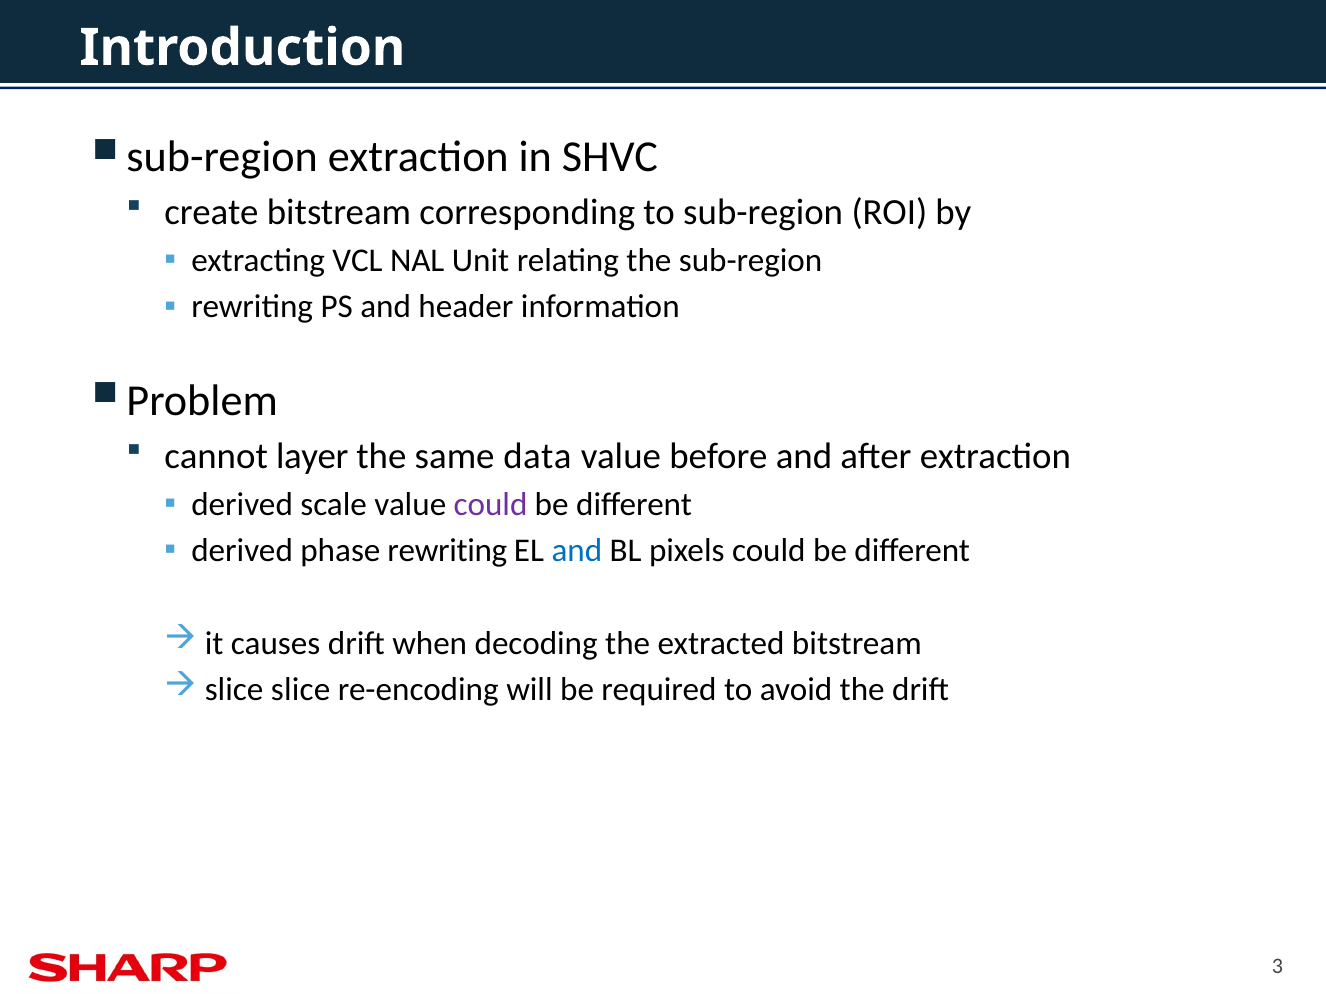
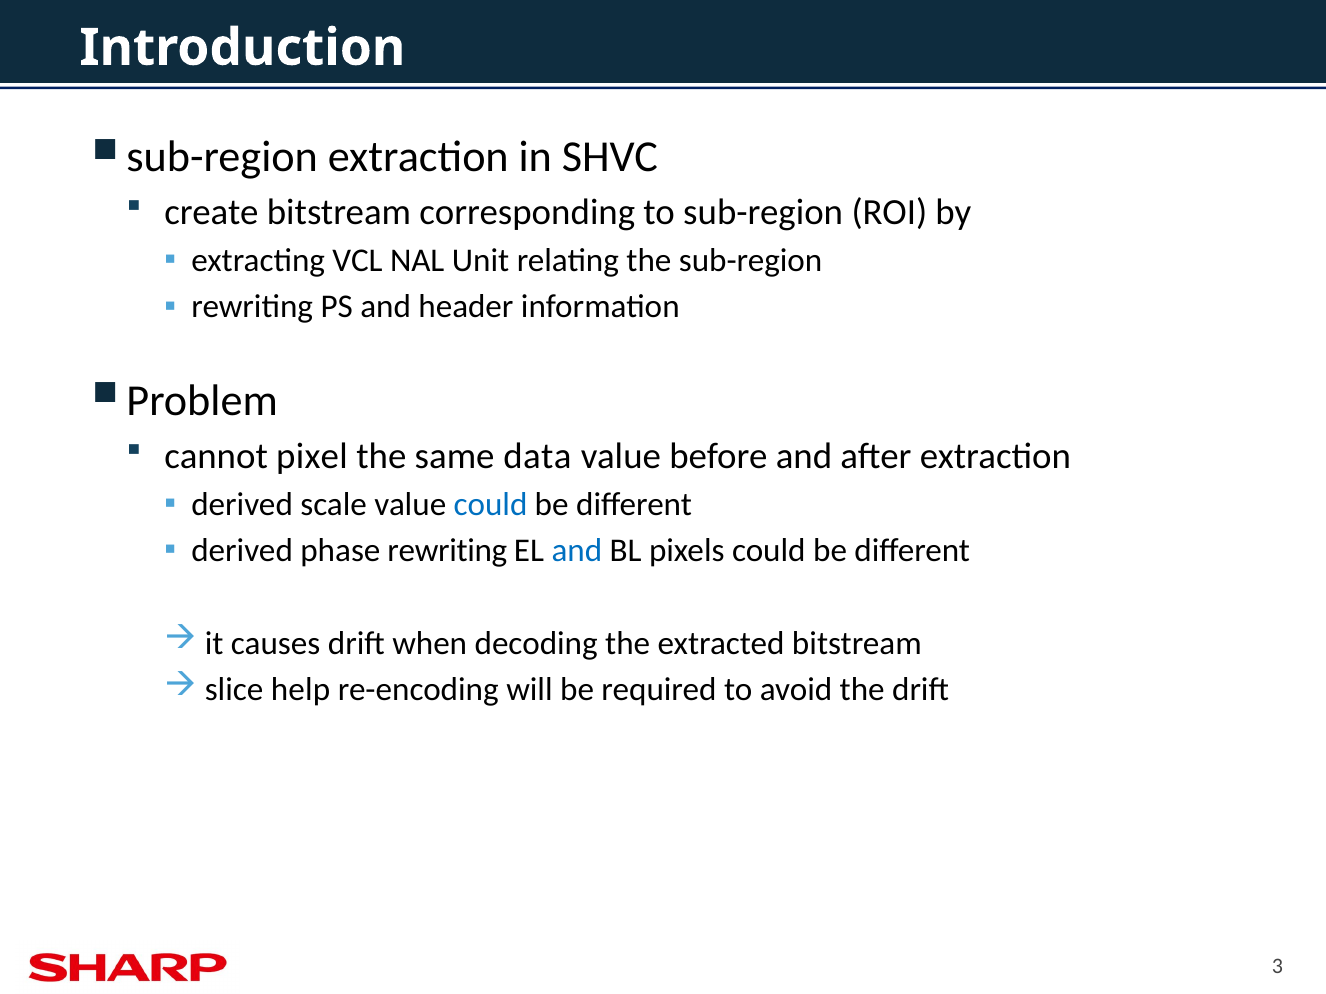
layer: layer -> pixel (312, 456)
could colour: purple -> blue (491, 505)
slice slice: slice -> help (301, 690)
